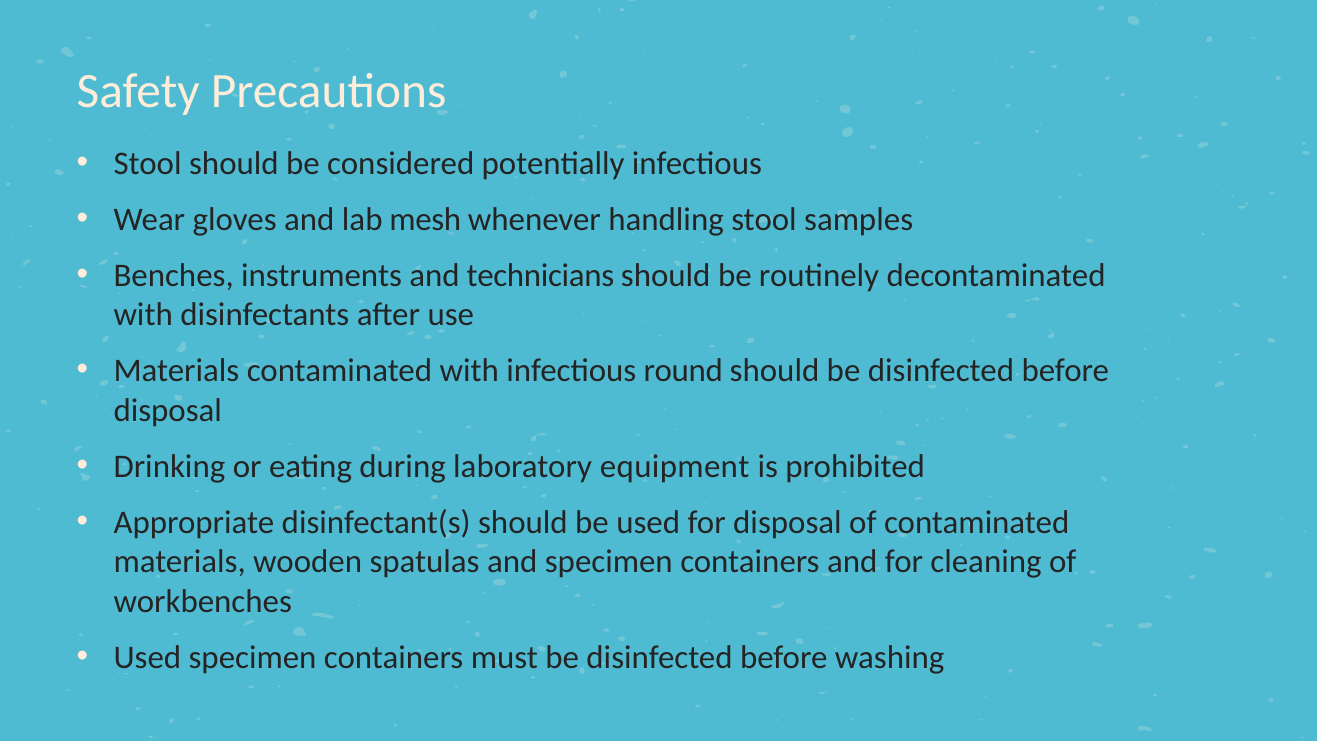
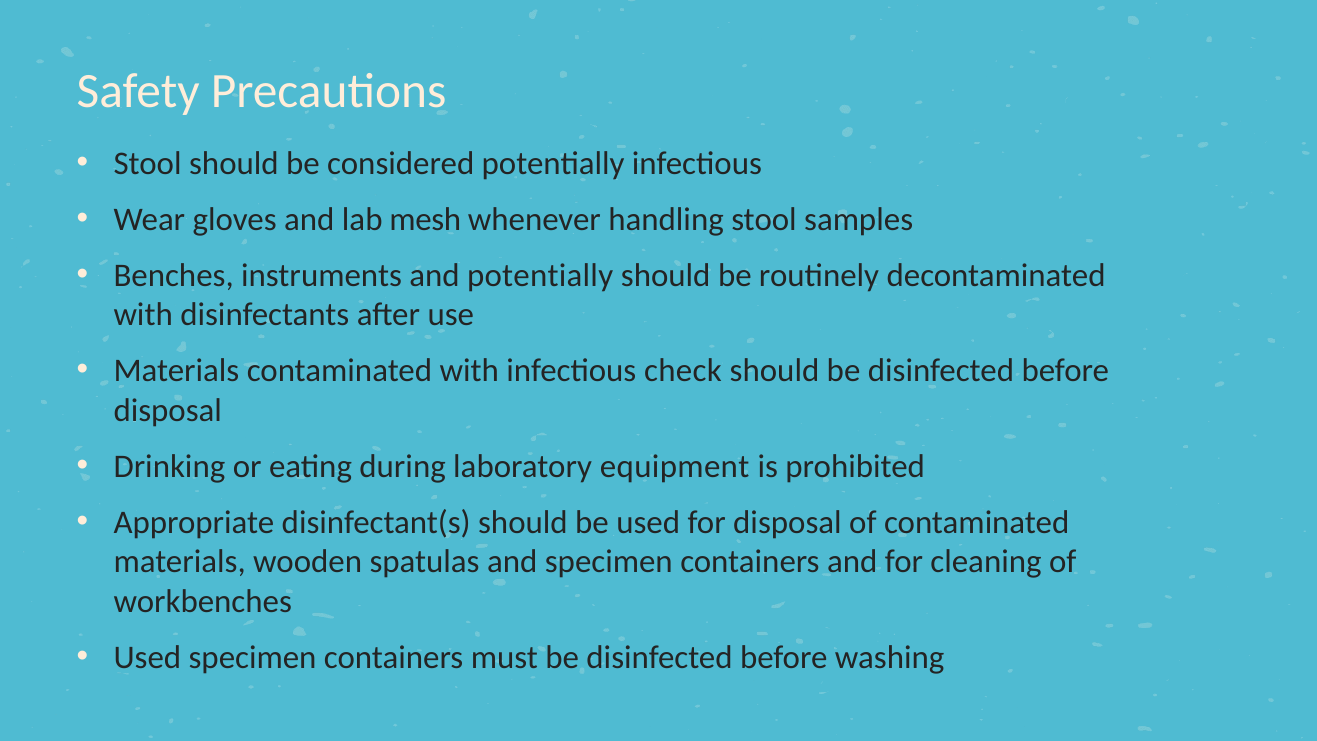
and technicians: technicians -> potentially (540, 275)
round: round -> check (683, 371)
